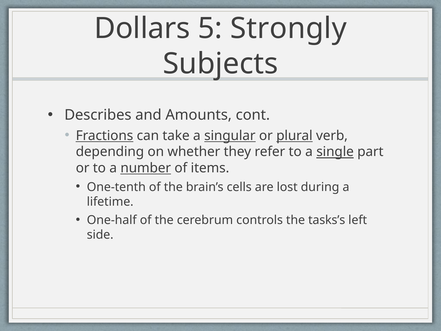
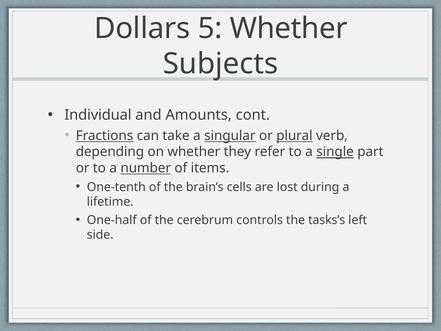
5 Strongly: Strongly -> Whether (289, 28)
Describes: Describes -> Individual (98, 115)
